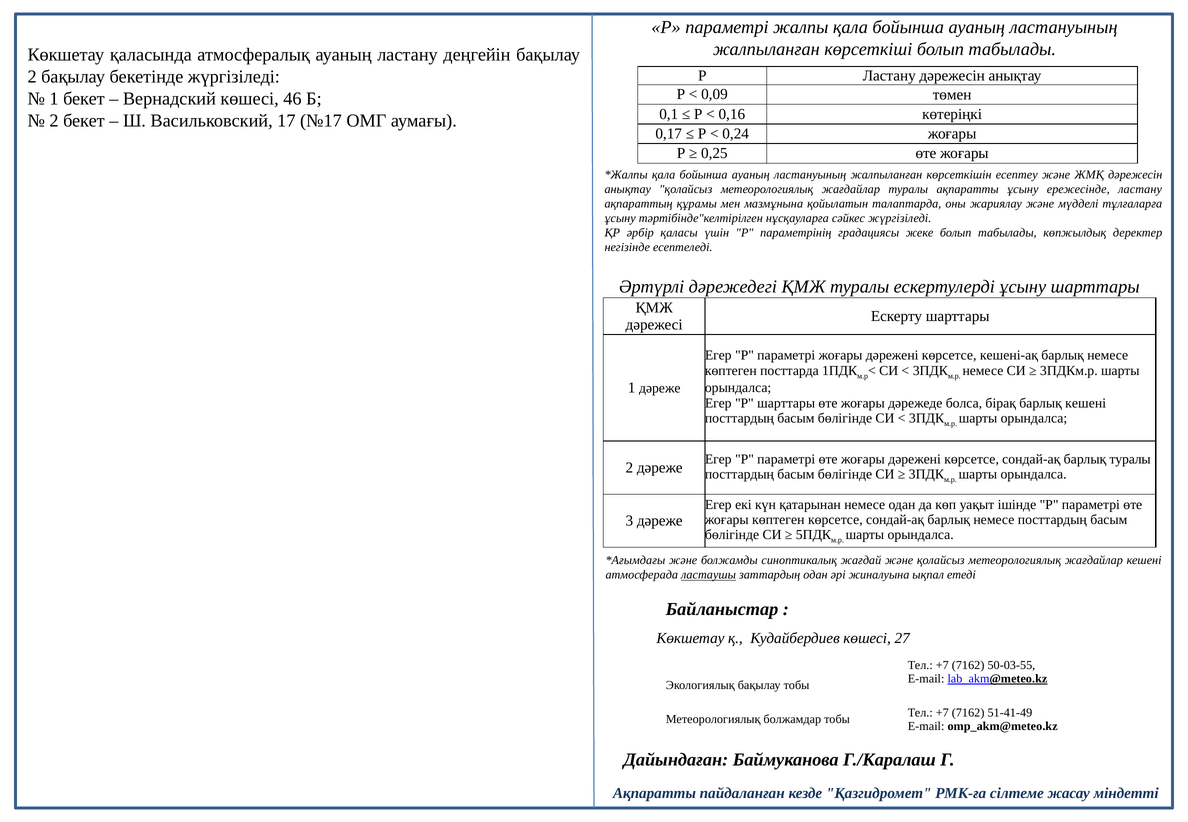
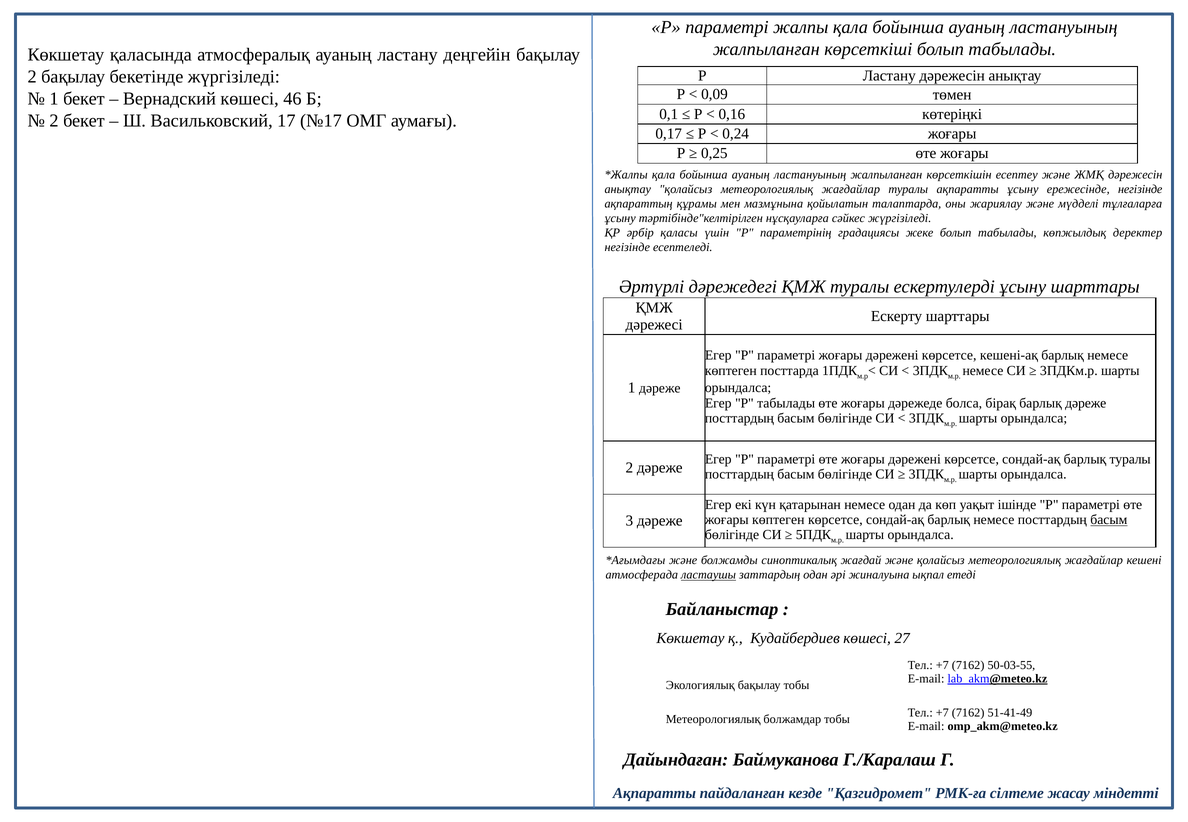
ережесінде ластану: ластану -> негізінде (1140, 189)
P шарттары: шарттары -> табылады (786, 403)
барлық кешені: кешені -> дәреже (1086, 403)
басым underline: none -> present (1109, 520)
